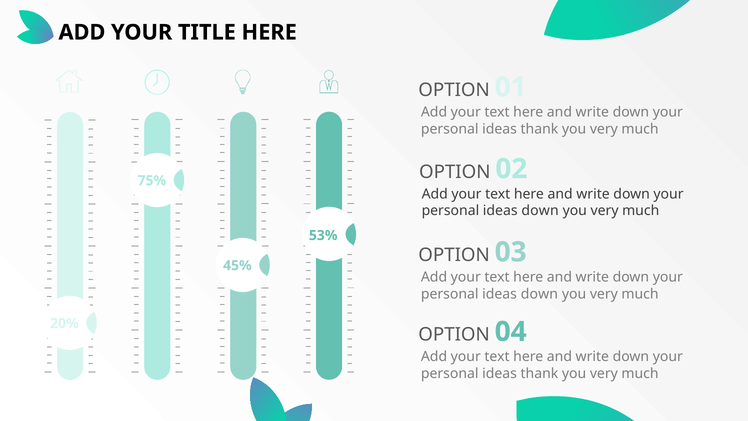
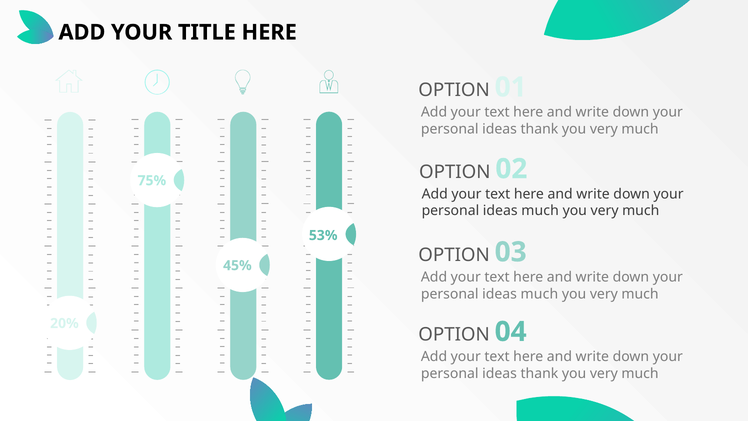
down: down -> much (540, 211)
down: down -> much (539, 294)
